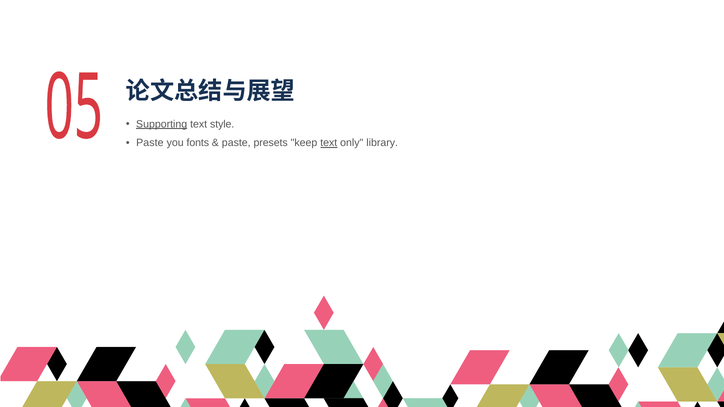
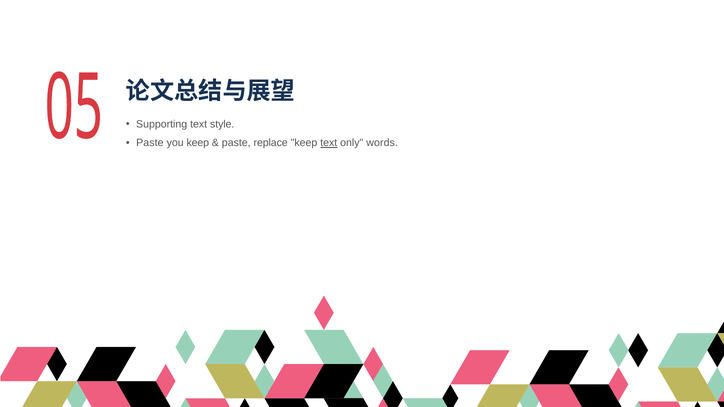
Supporting underline: present -> none (162, 124)
you fonts: fonts -> keep (198, 143)
presets: presets -> replace (271, 143)
library: library -> words (382, 143)
